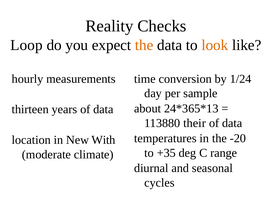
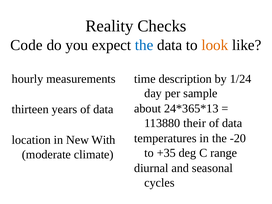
Loop: Loop -> Code (26, 45)
the colour: orange -> blue (144, 45)
conversion: conversion -> description (185, 79)
